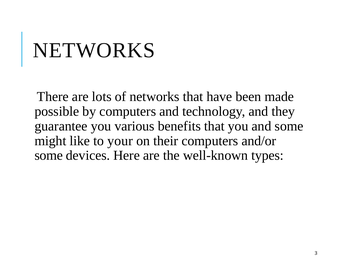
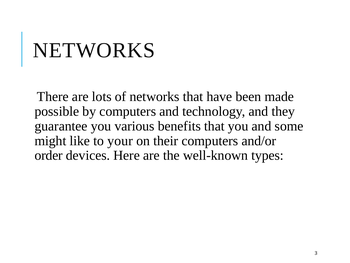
some: some -> order (49, 155)
